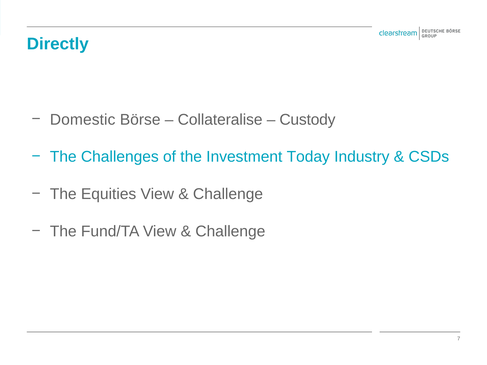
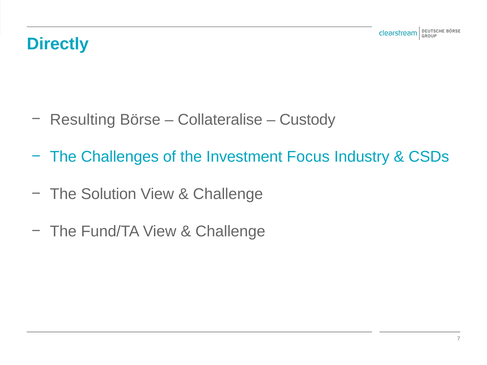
Domestic: Domestic -> Resulting (83, 120)
Today: Today -> Focus (308, 157)
Equities: Equities -> Solution (109, 194)
